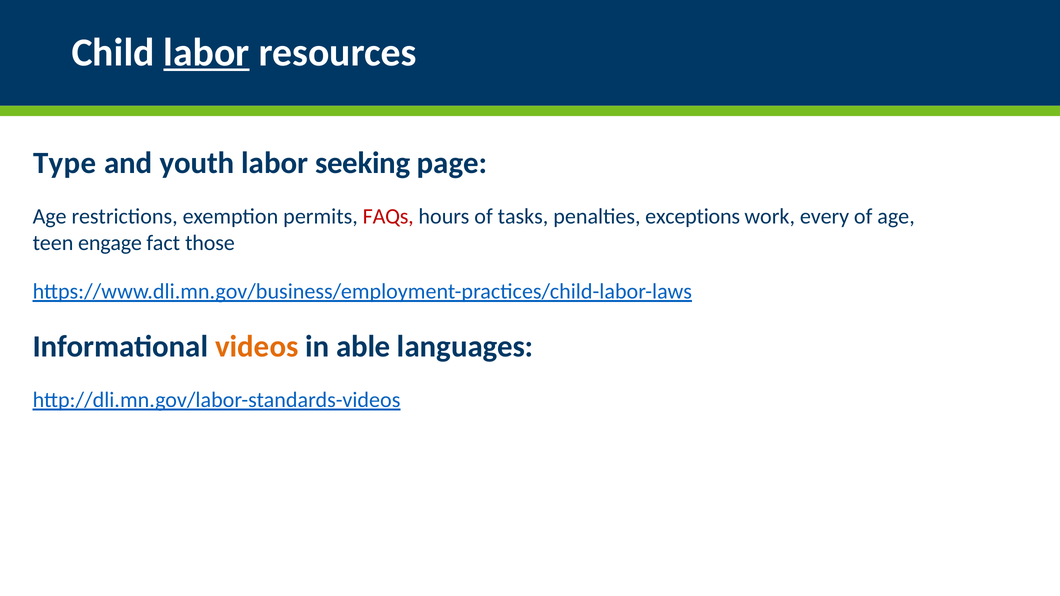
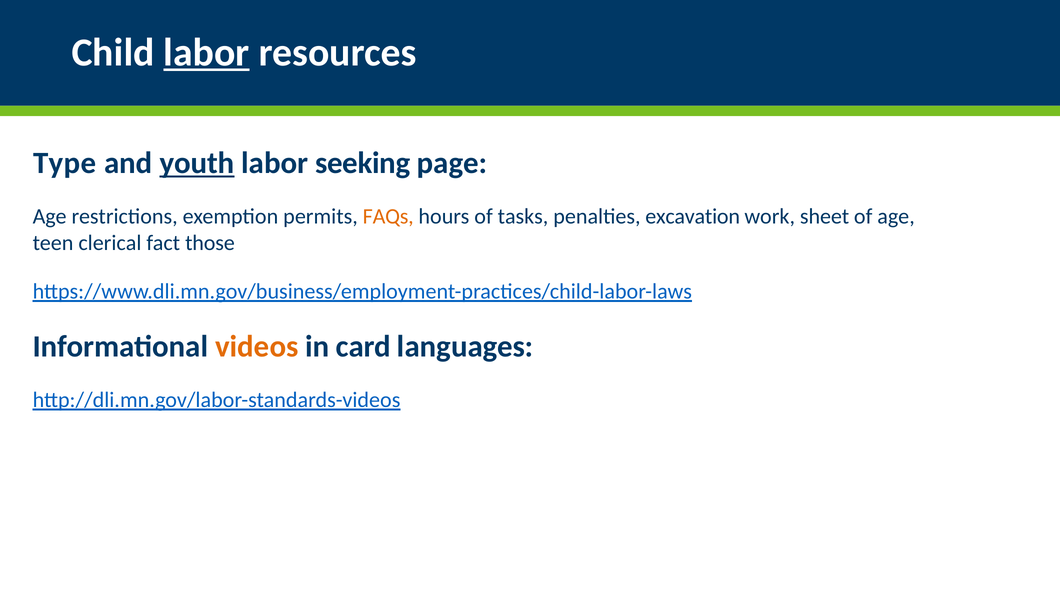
youth underline: none -> present (197, 163)
FAQs colour: red -> orange (388, 217)
exceptions: exceptions -> excavation (693, 217)
every: every -> sheet (825, 217)
engage: engage -> clerical (110, 243)
able: able -> card (363, 347)
